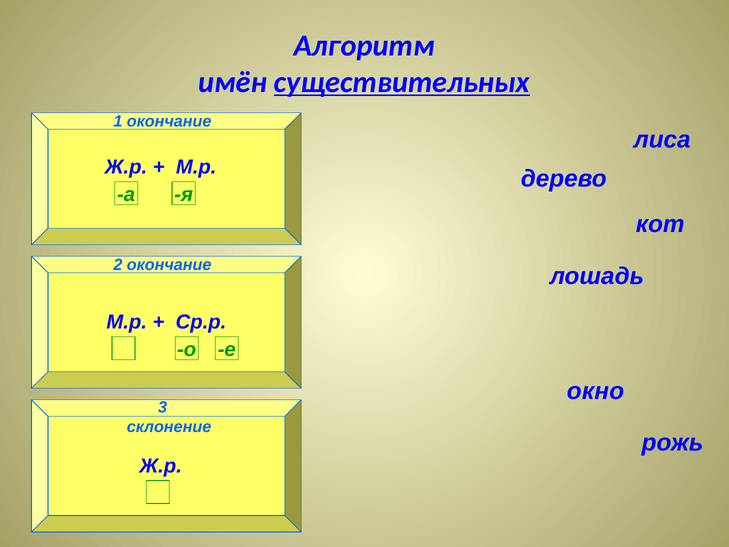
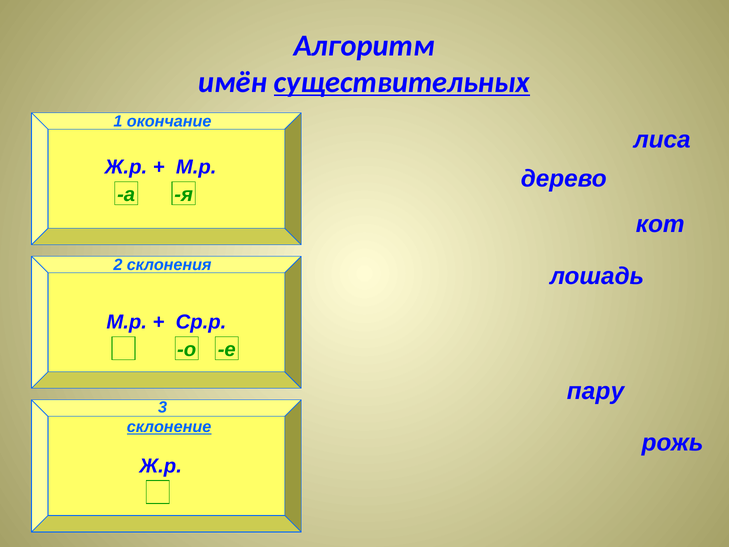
2 окончание: окончание -> склонения (169, 265)
окно: окно -> пару (595, 391)
склонение underline: none -> present (169, 427)
